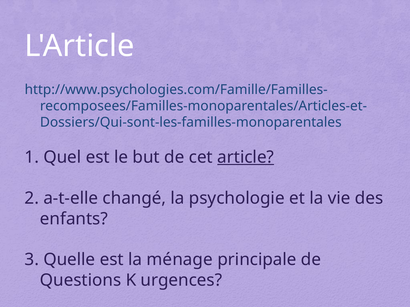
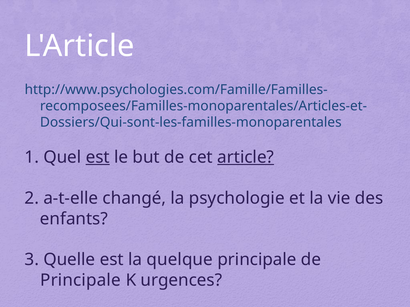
est underline: none -> present (98, 158)
ménage: ménage -> quelque (180, 260)
Questions: Questions -> Principale (81, 281)
